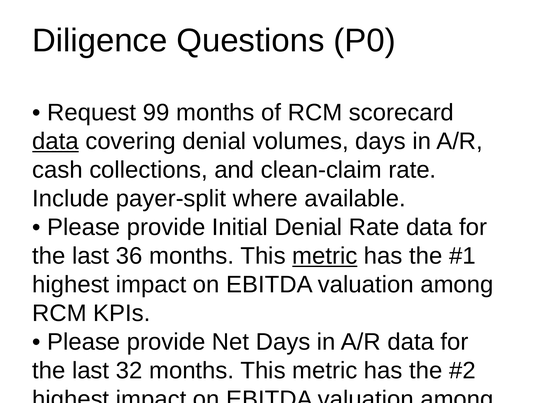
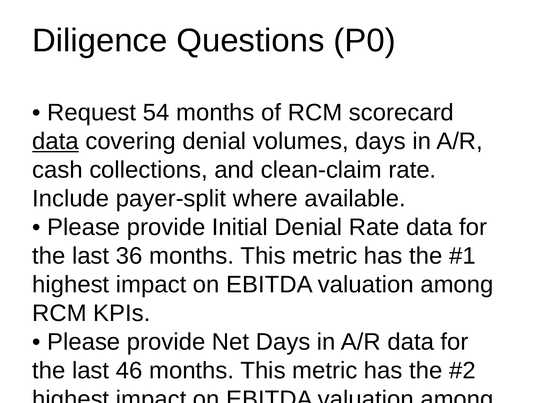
99: 99 -> 54 (156, 113)
metric underline: present -> none (325, 256)
32: 32 -> 46 (129, 371)
